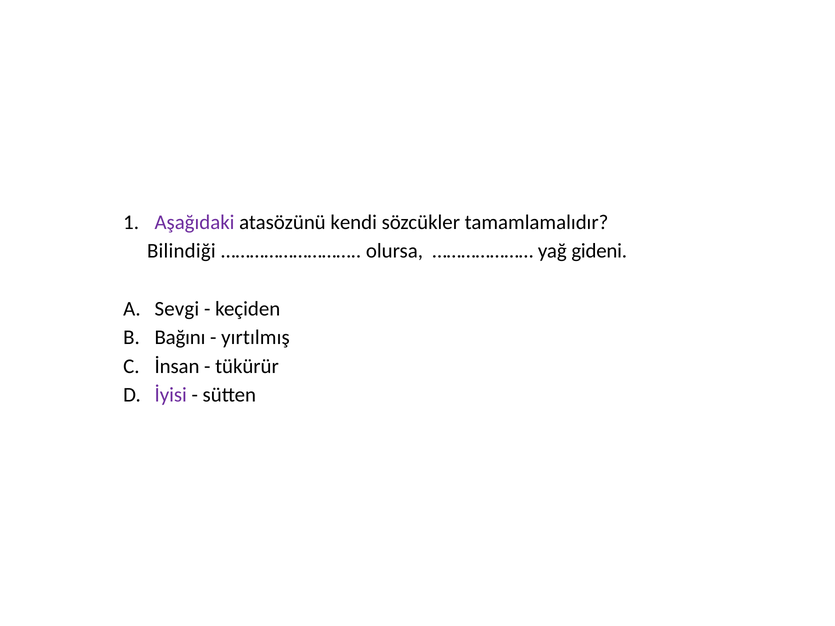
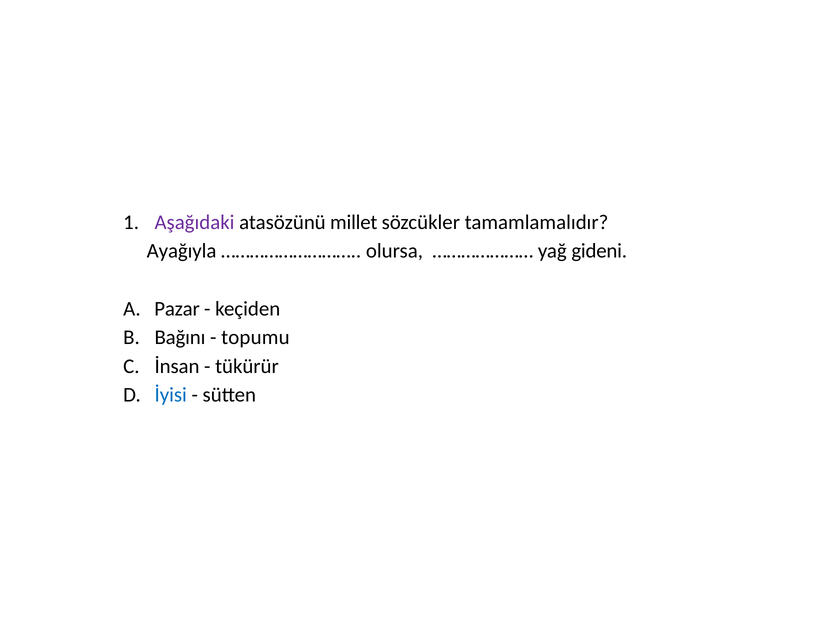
kendi: kendi -> millet (354, 222)
Bilindiği: Bilindiği -> Ayağıyla (182, 251)
Sevgi: Sevgi -> Pazar (177, 309)
yırtılmış: yırtılmış -> topumu (255, 338)
İyisi colour: purple -> blue (171, 395)
